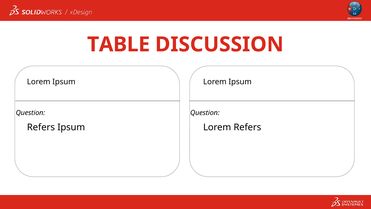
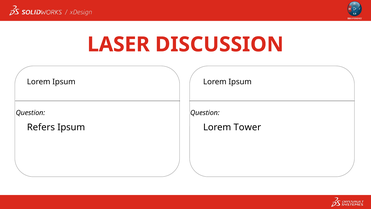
TABLE: TABLE -> LASER (118, 44)
Lorem Refers: Refers -> Tower (247, 127)
